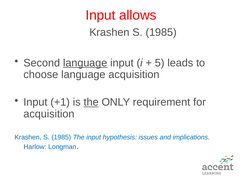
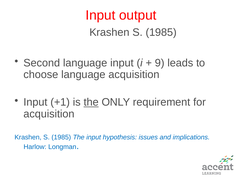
allows: allows -> output (138, 15)
language underline: present -> none (85, 63)
5: 5 -> 9 (160, 63)
